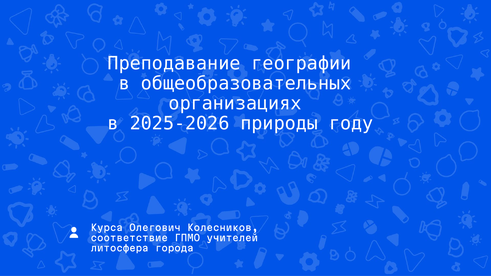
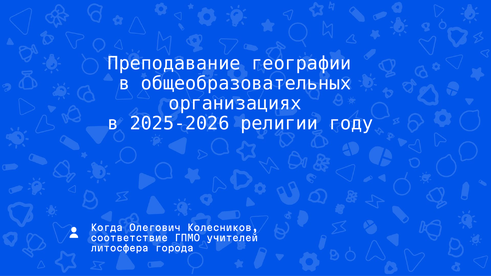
природы: природы -> религии (279, 123)
Курса: Курса -> Когда (107, 228)
